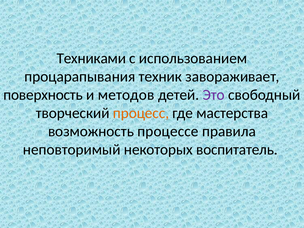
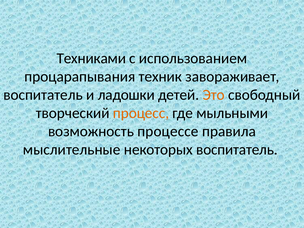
поверхность: поверхность -> воспитатель (43, 95)
методов: методов -> ладошки (126, 95)
Это colour: purple -> orange (214, 95)
мастерства: мастерства -> мыльными (232, 113)
неповторимый: неповторимый -> мыслительные (72, 149)
